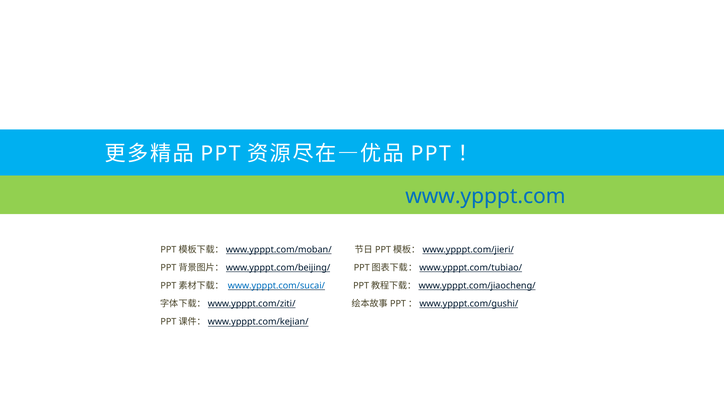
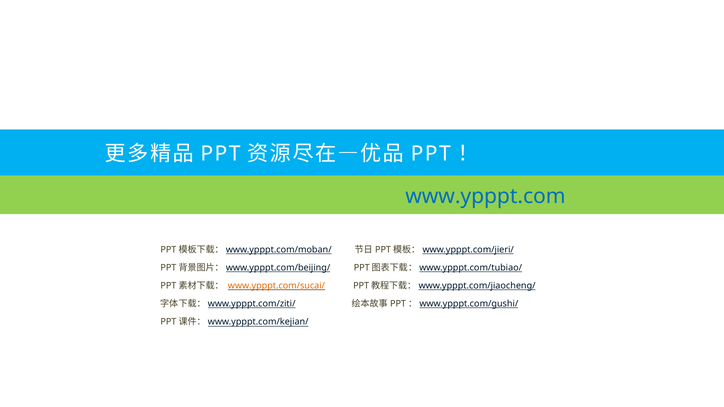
www.ypppt.com/sucai/ colour: blue -> orange (276, 286)
